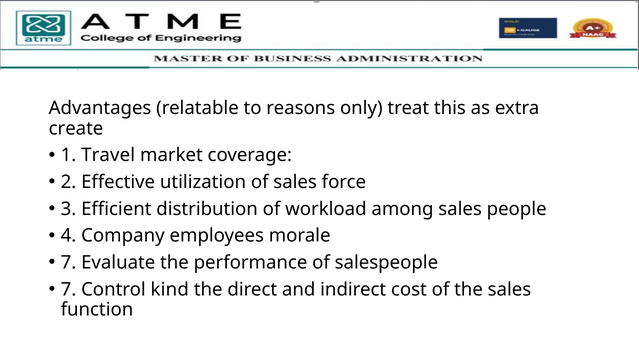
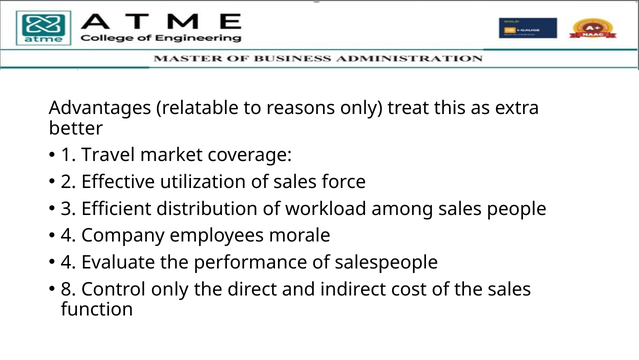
create: create -> better (76, 128)
7: 7 -> 4 (69, 262)
7: 7 -> 8 (69, 289)
Control kind: kind -> only (170, 289)
